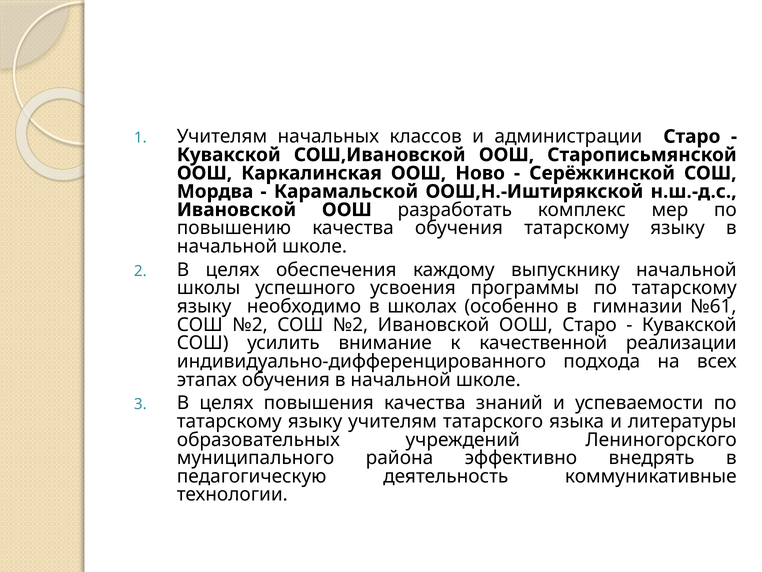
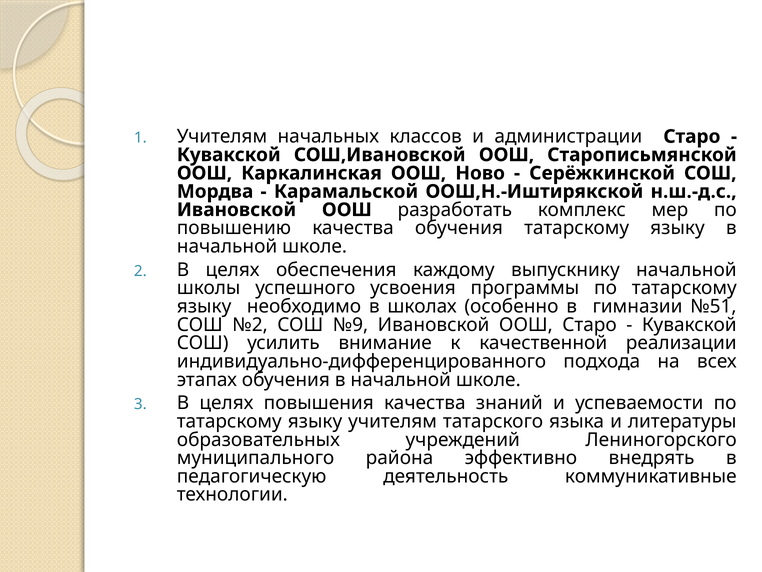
№61: №61 -> №51 (713, 306)
№2 СОШ №2: №2 -> №9 (350, 324)
